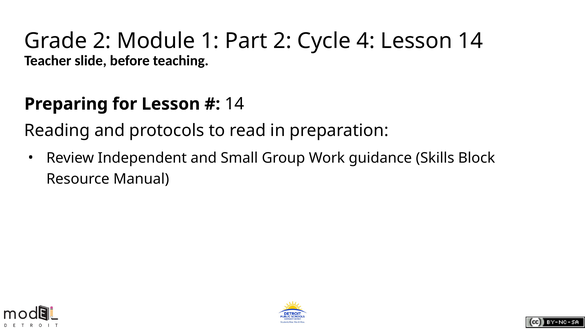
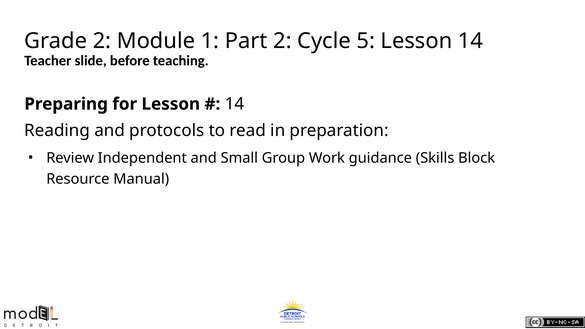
4: 4 -> 5 (366, 41)
